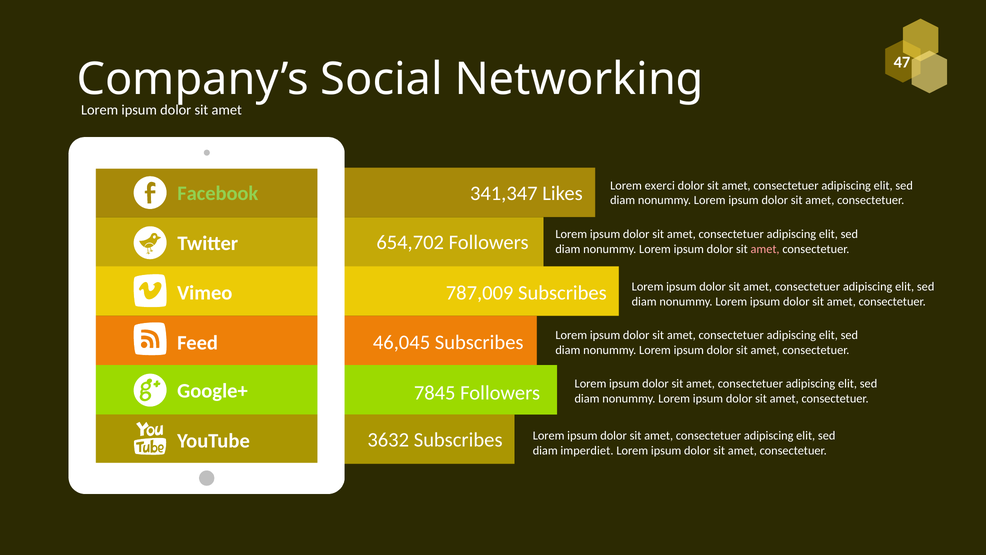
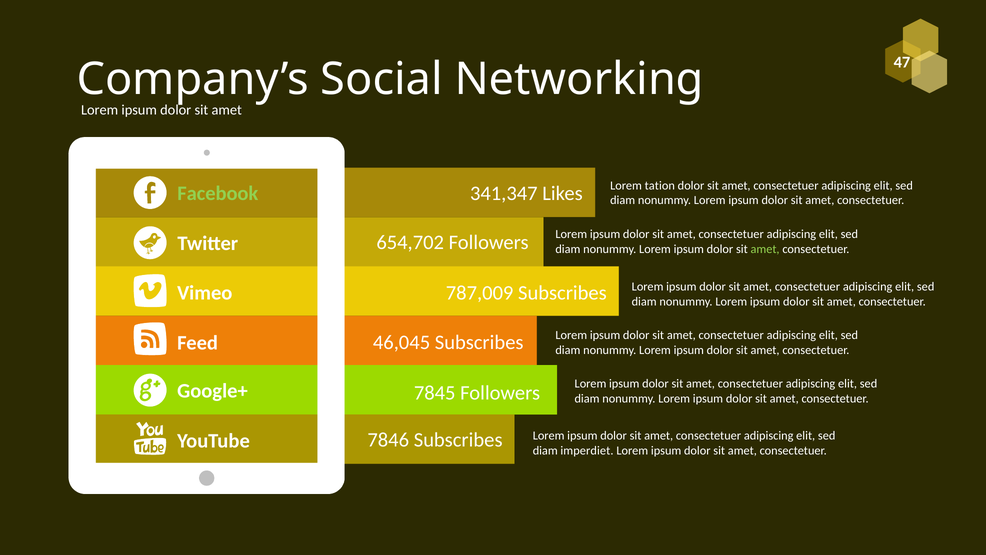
exerci: exerci -> tation (660, 185)
amet colour: pink -> light green (765, 249)
3632: 3632 -> 7846 (388, 440)
